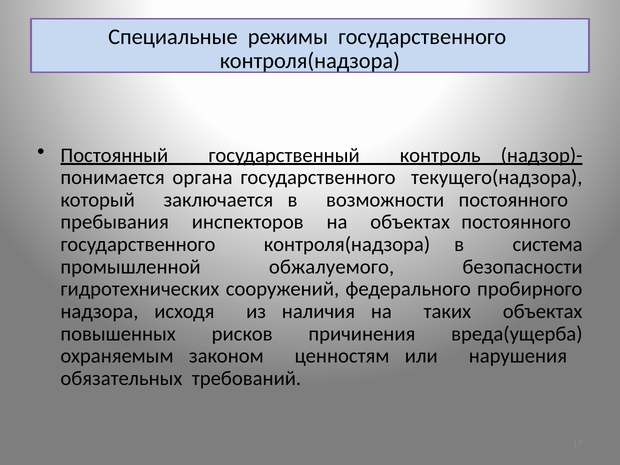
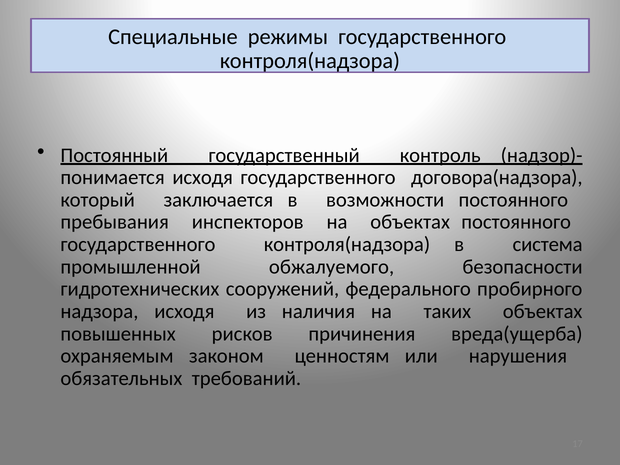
понимается органа: органа -> исходя (203, 178)
текущего(надзора: текущего(надзора -> договора(надзора (497, 178)
